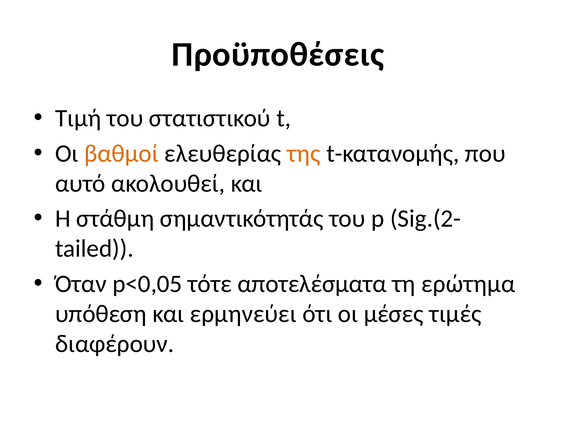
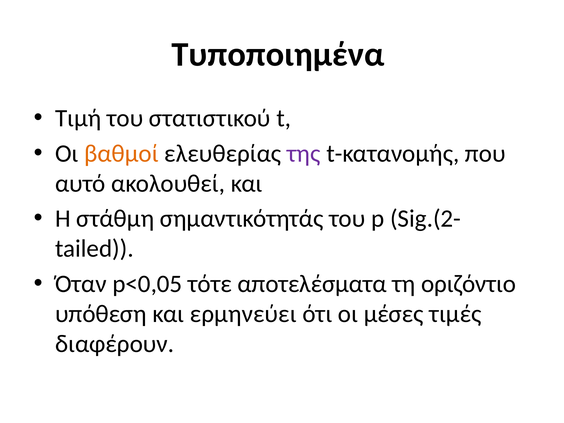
Προϋποθέσεις: Προϋποθέσεις -> Τυποποιημένα (278, 55)
της colour: orange -> purple (304, 153)
ερώτημα: ερώτημα -> οριζόντιο (469, 284)
